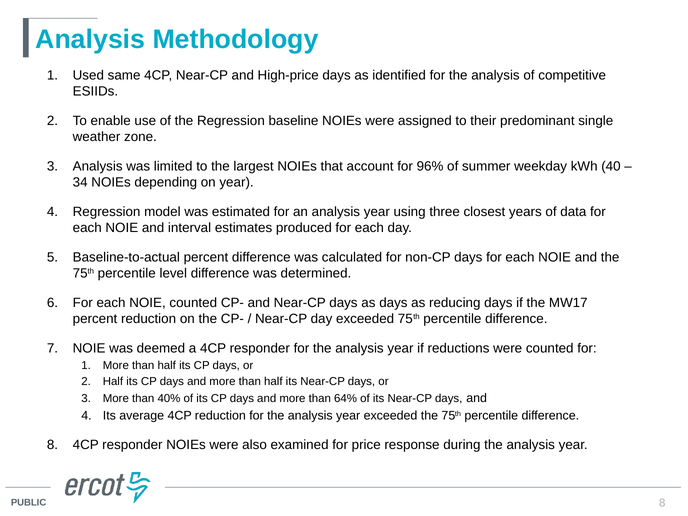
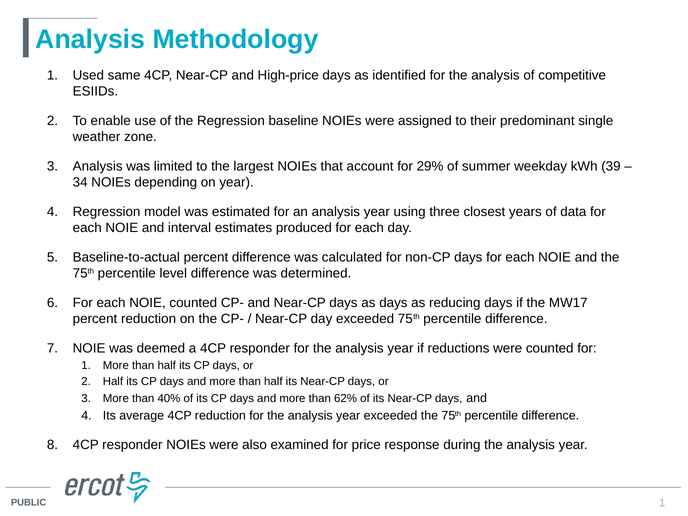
96%: 96% -> 29% (430, 166)
40: 40 -> 39 (611, 166)
64%: 64% -> 62% (346, 399)
8: 8 -> 1 (662, 503)
